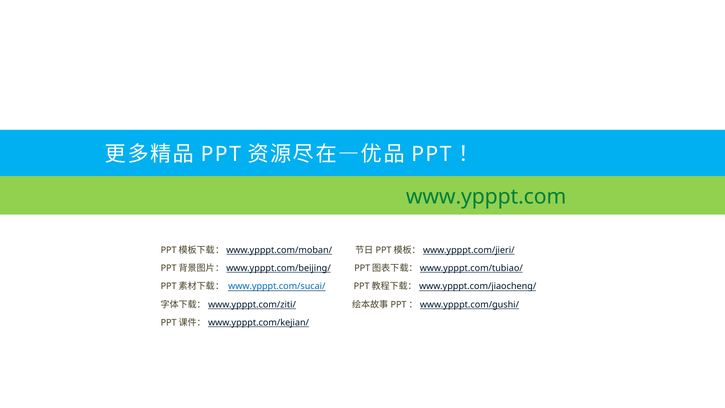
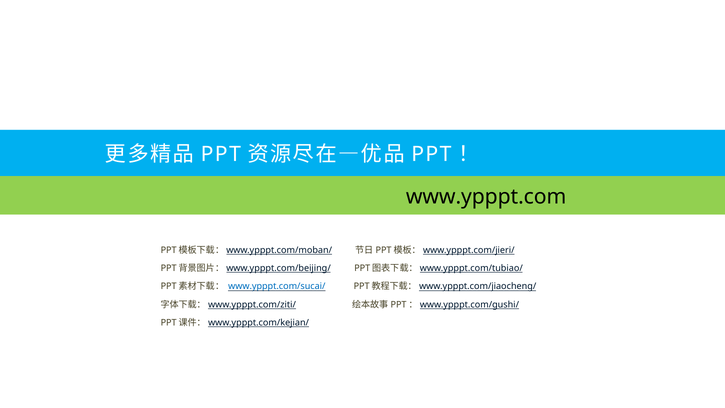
www.ypppt.com colour: green -> black (486, 196)
